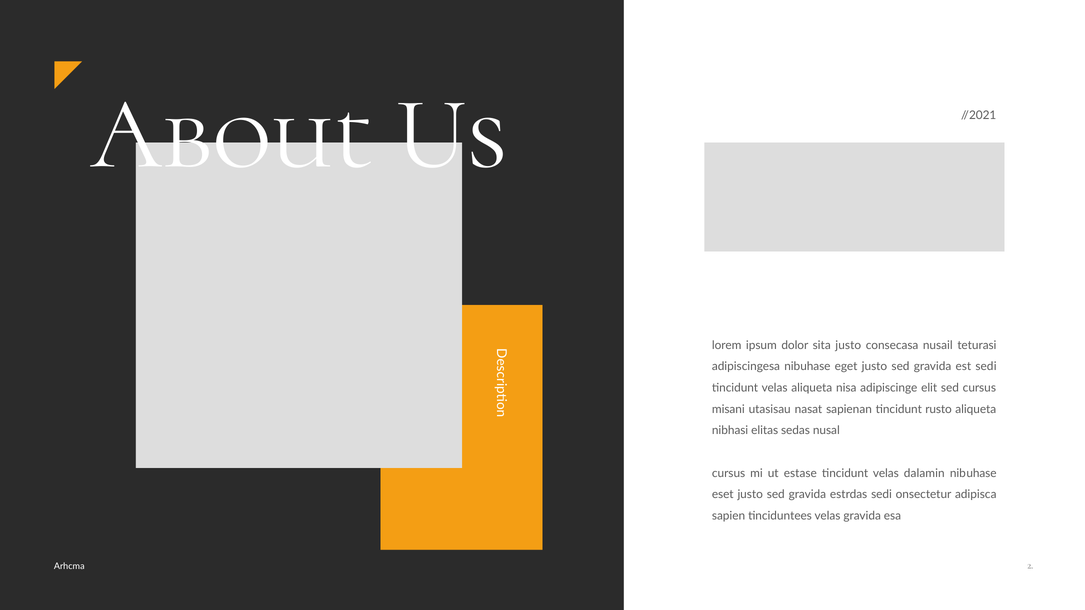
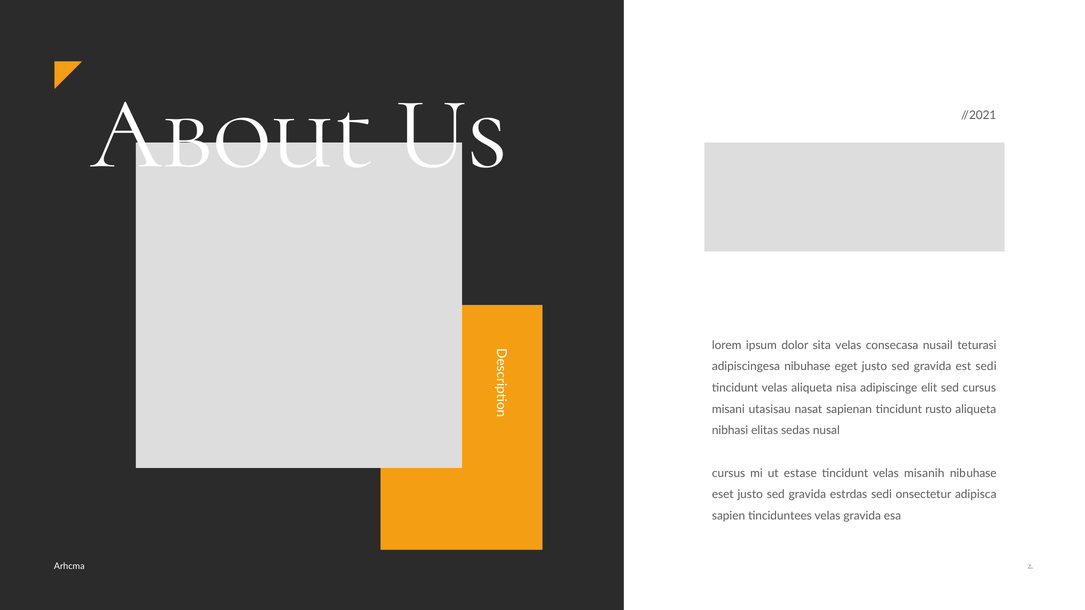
sita justo: justo -> velas (848, 345)
dalamin: dalamin -> misanih (924, 473)
